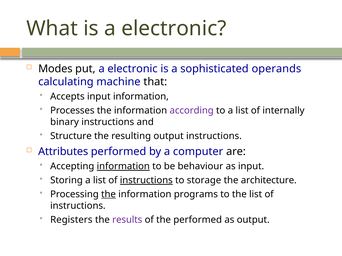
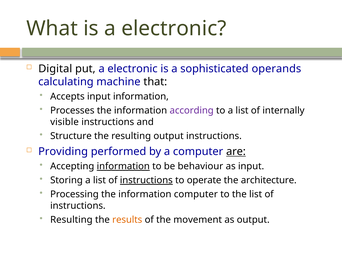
Modes: Modes -> Digital (55, 69)
binary: binary -> visible (65, 122)
Attributes: Attributes -> Providing (63, 152)
are underline: none -> present (236, 152)
storage: storage -> operate (204, 181)
the underline: present -> none (108, 195)
information programs: programs -> computer (196, 195)
Registers: Registers -> Resulting (71, 220)
results colour: purple -> orange (127, 220)
the performed: performed -> movement (198, 220)
